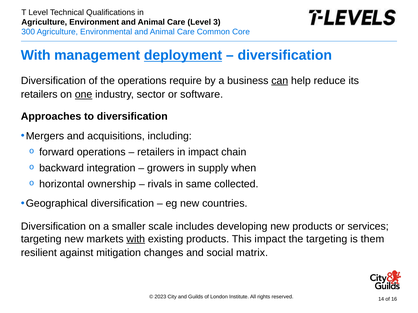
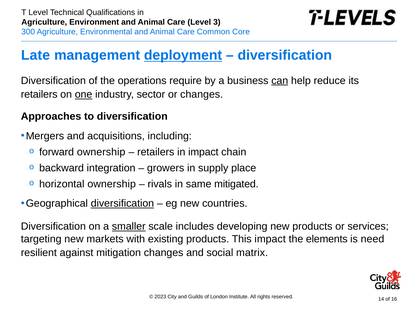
With: With -> Late (36, 55)
or software: software -> changes (202, 95)
forward operations: operations -> ownership (101, 152)
when: when -> place (244, 168)
collected: collected -> mitigated (236, 184)
diversification underline: none -> present (122, 204)
smaller underline: none -> present (129, 227)
with underline: present -> none (136, 239)
the targeting: targeting -> elements (327, 239)
them: them -> need (373, 239)
